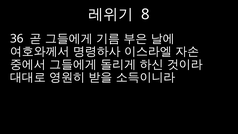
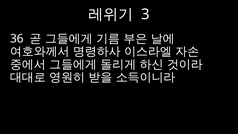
8: 8 -> 3 (145, 14)
